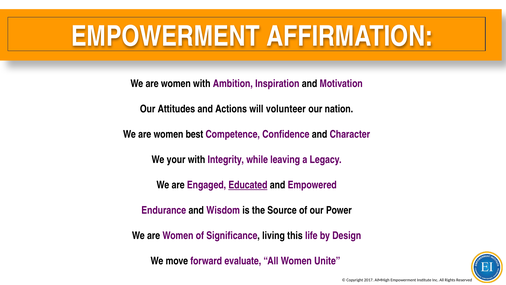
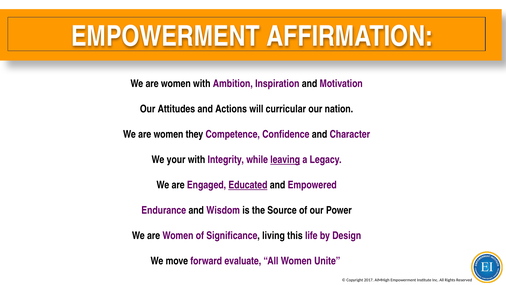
volunteer: volunteer -> curricular (286, 109)
best: best -> they (194, 134)
leaving underline: none -> present (285, 160)
